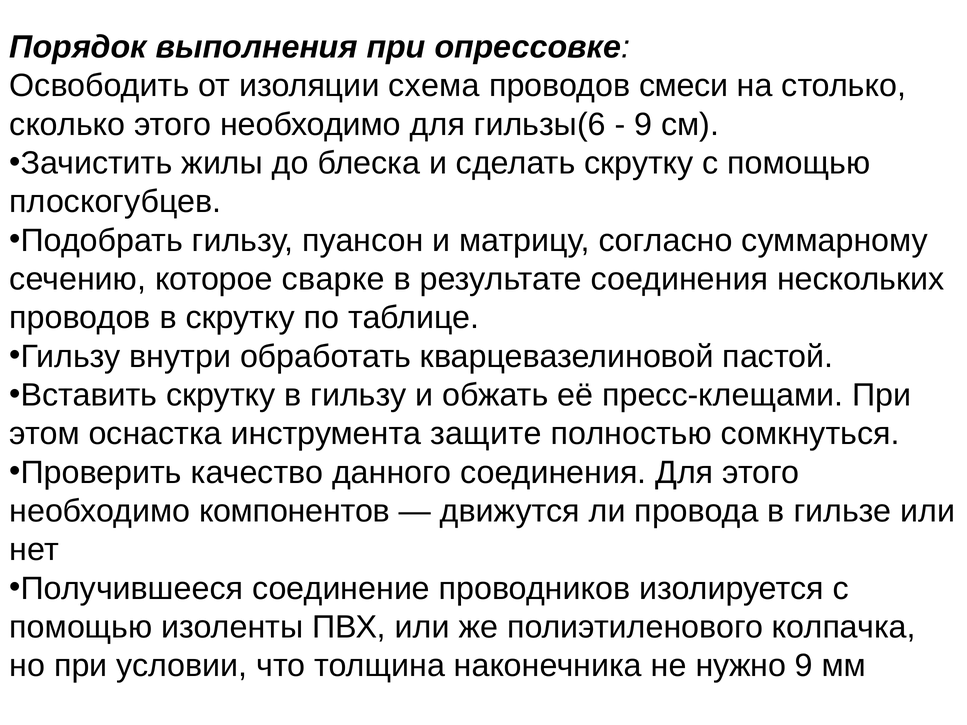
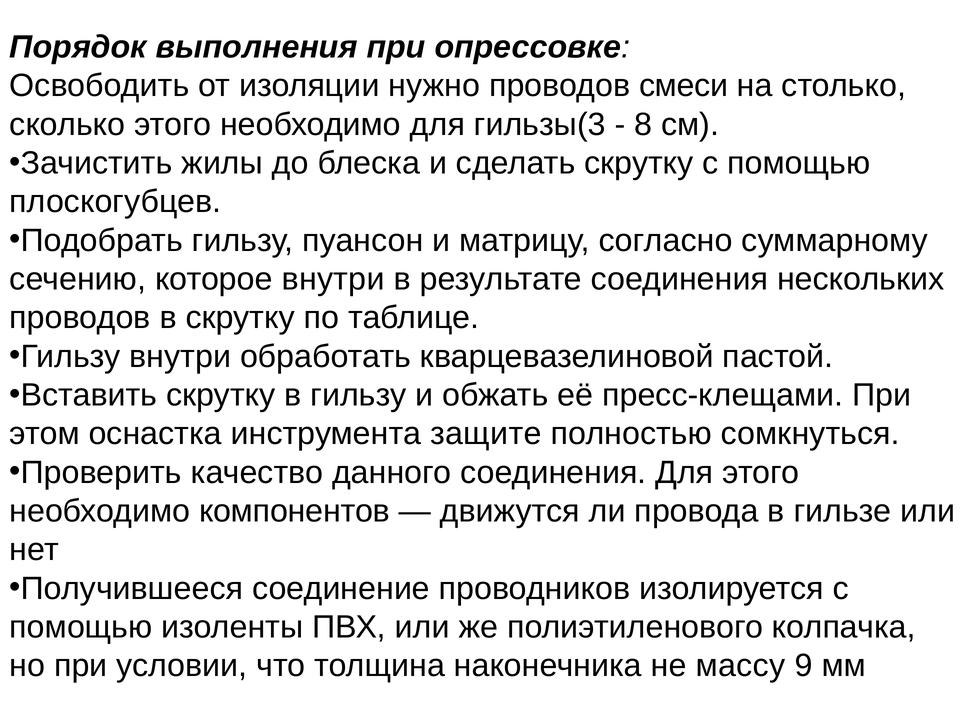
схема: схема -> нужно (434, 86)
гильзы(6: гильзы(6 -> гильзы(3 (540, 125)
9: 9 -> 8 (643, 125)
которое сварке: сварке -> внутри (333, 279)
нужно: нужно -> массу (740, 666)
